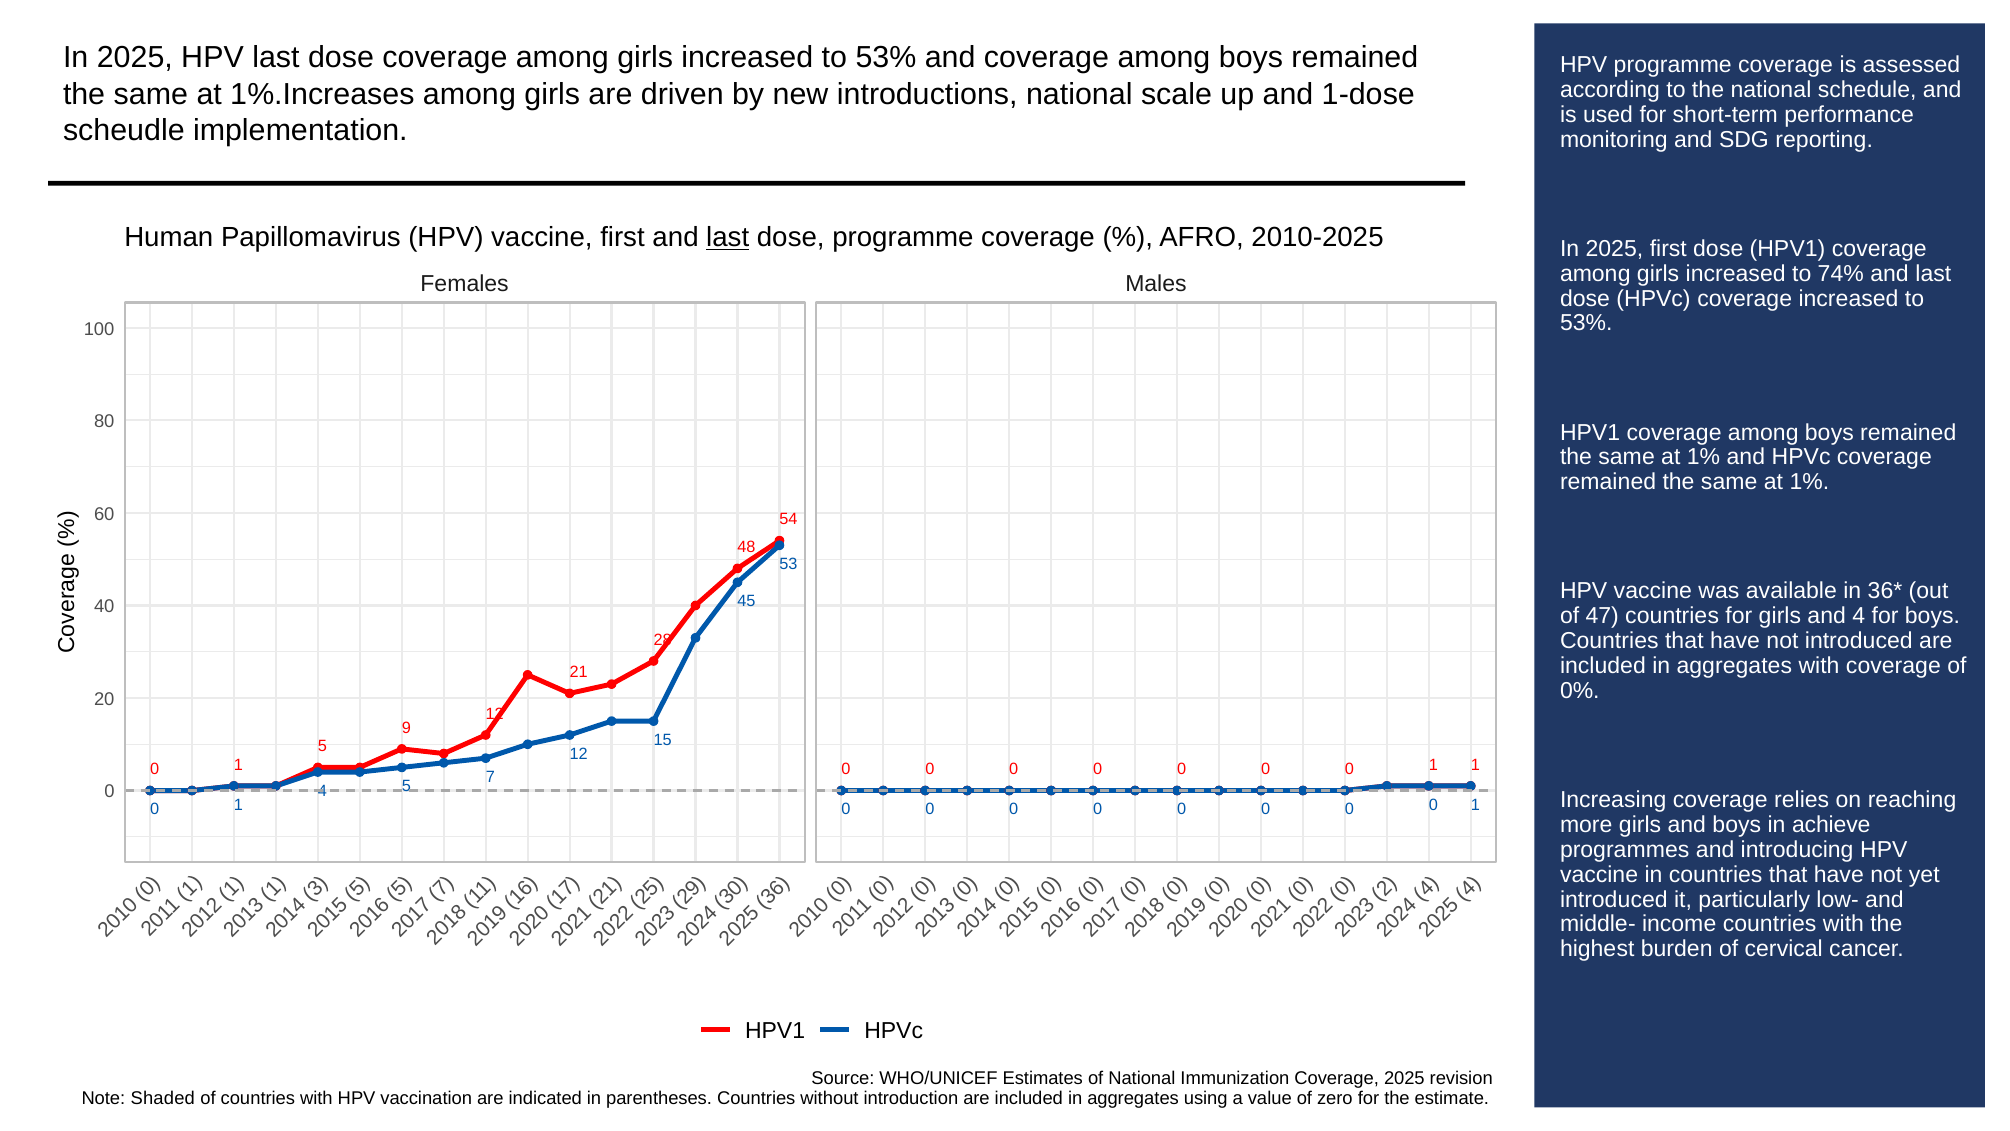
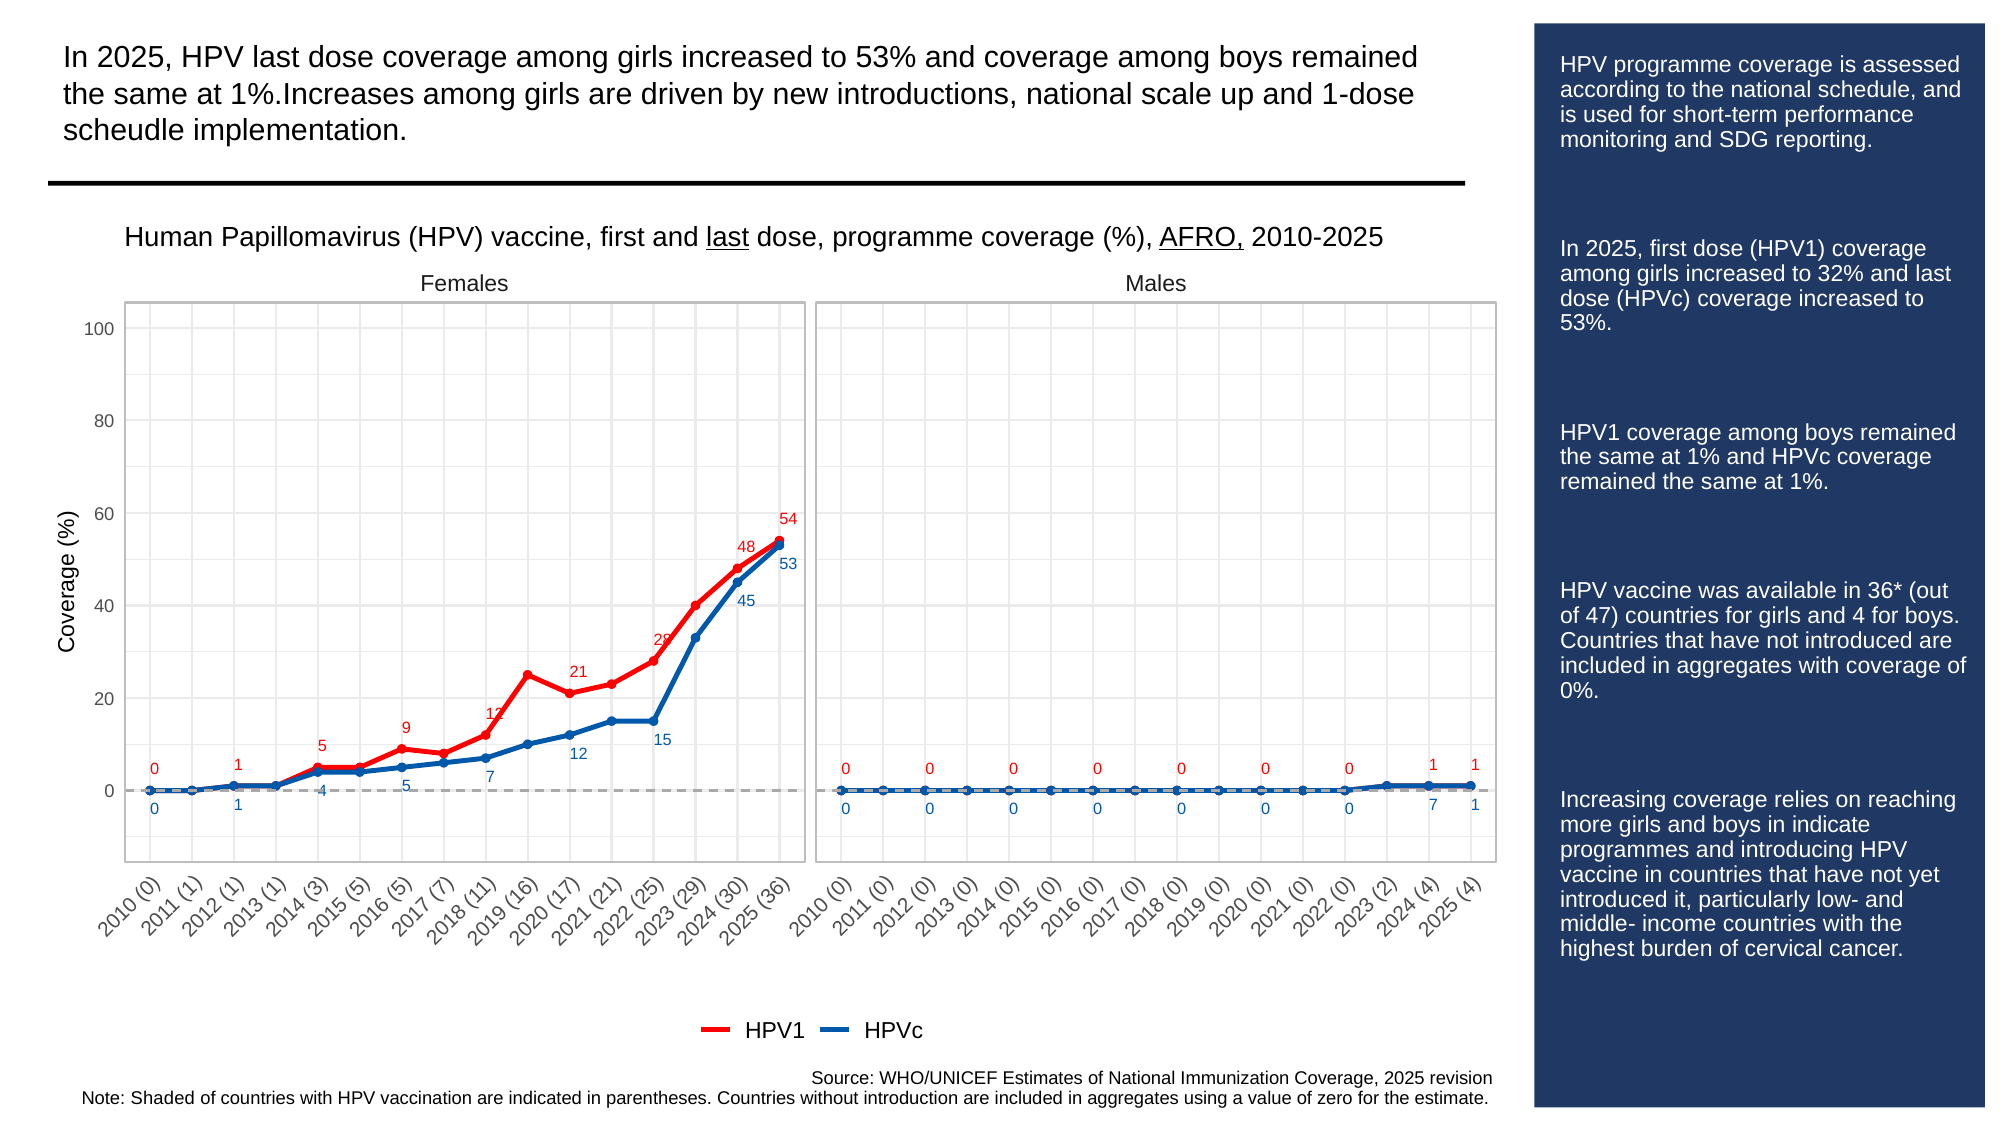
AFRO underline: none -> present (1202, 237)
74%: 74% -> 32% (1841, 274)
0: 0 -> 7 (1433, 804)
achieve: achieve -> indicate (1831, 825)
